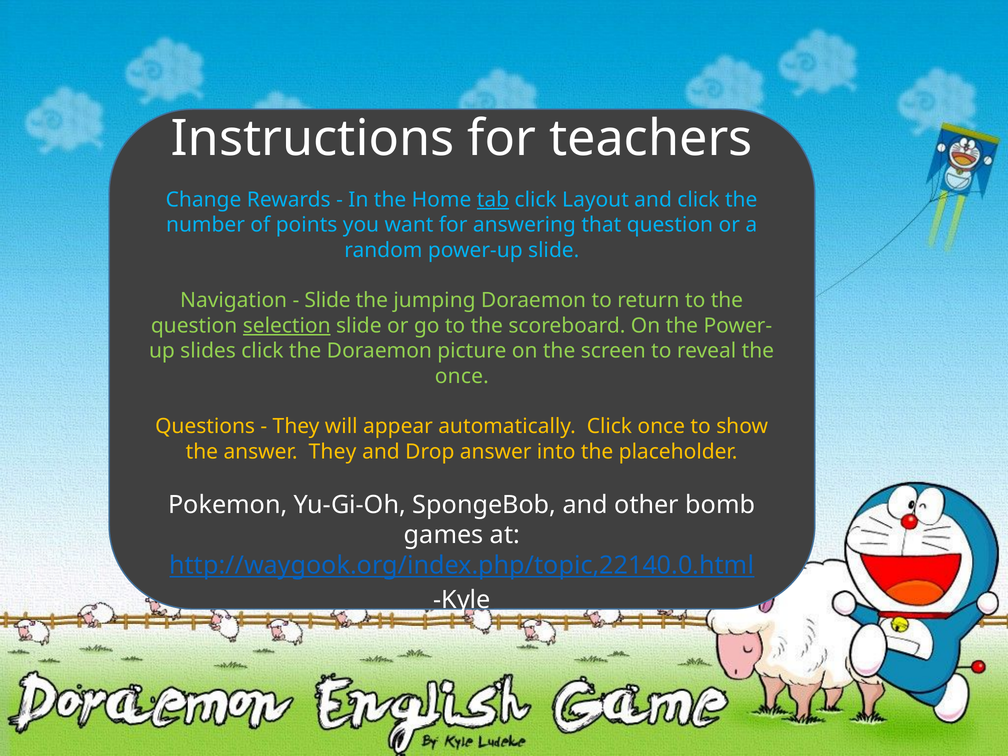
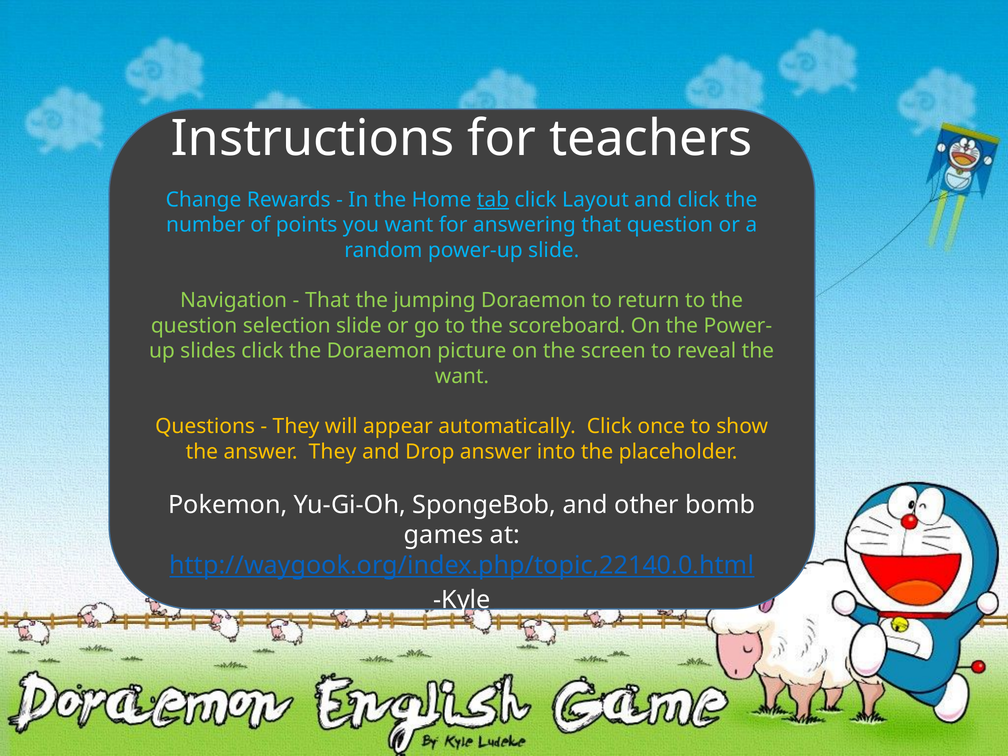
Slide: Slide -> That (327, 301)
selection underline: present -> none (287, 326)
once: once -> want (462, 376)
